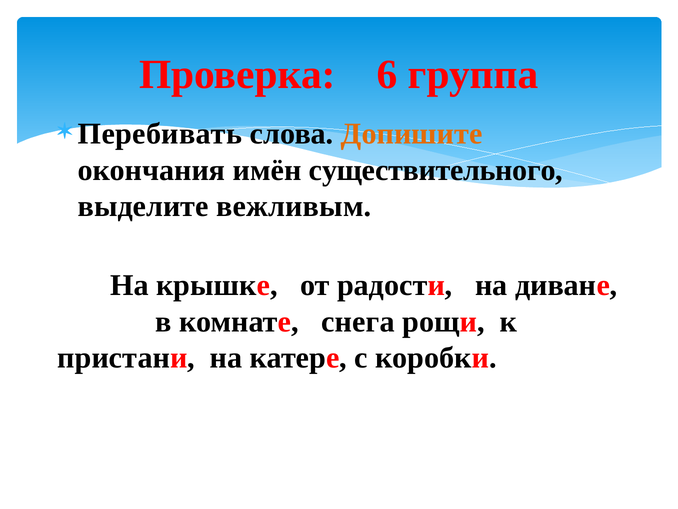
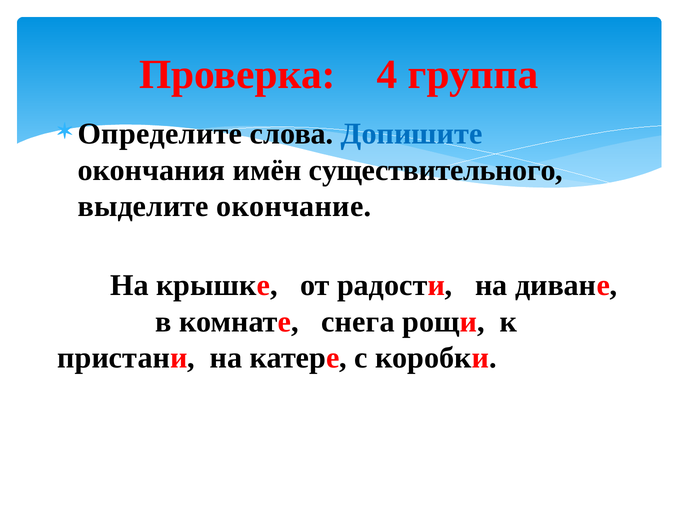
6: 6 -> 4 (387, 74)
Перебивать: Перебивать -> Определите (160, 134)
Допишите colour: orange -> blue (412, 134)
вежливым: вежливым -> окончание (294, 206)
